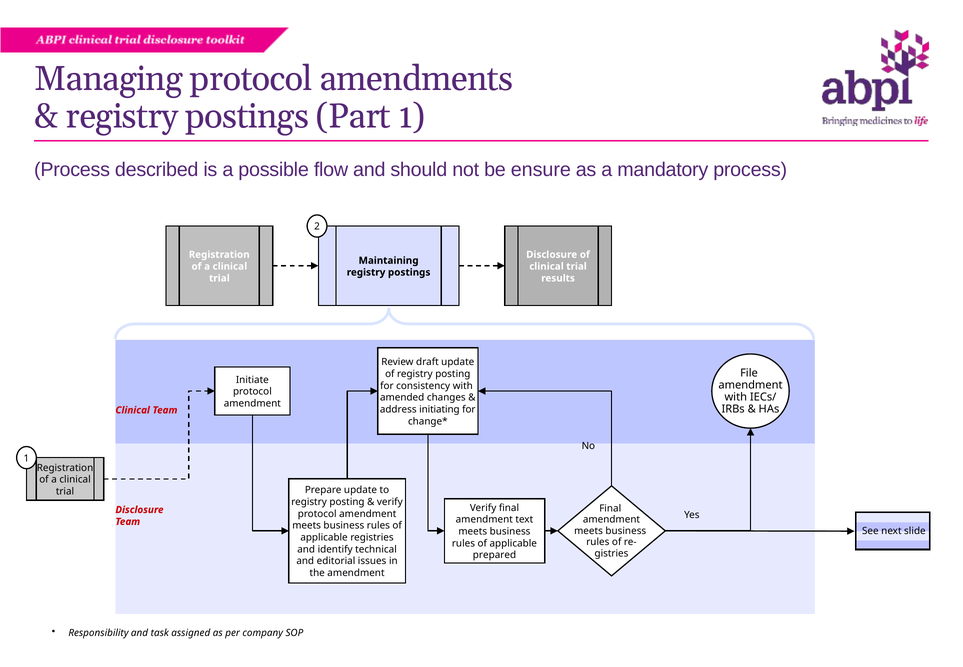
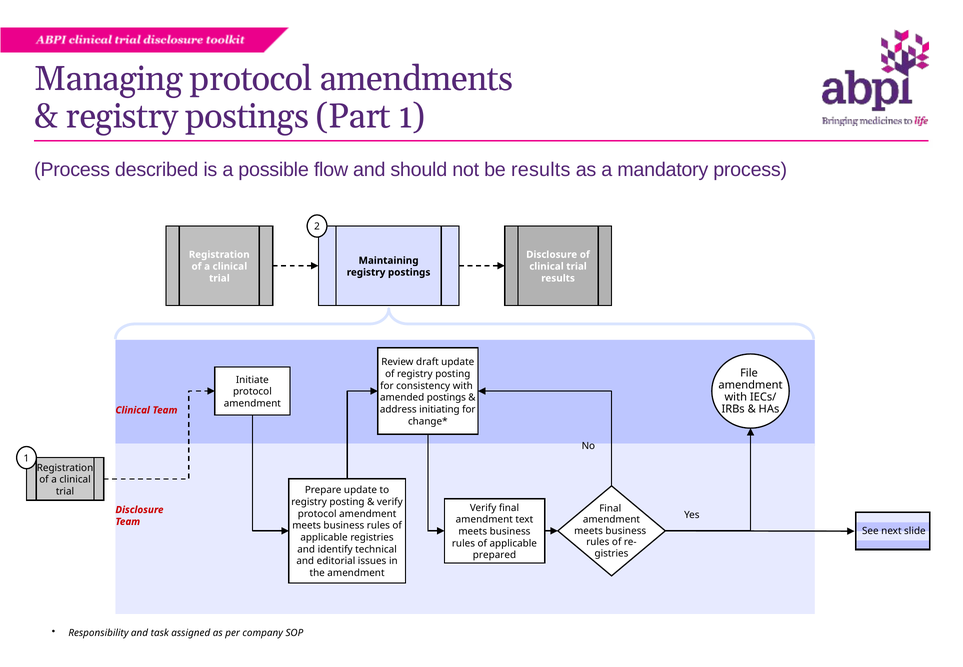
be ensure: ensure -> results (541, 170)
amended changes: changes -> postings (446, 397)
